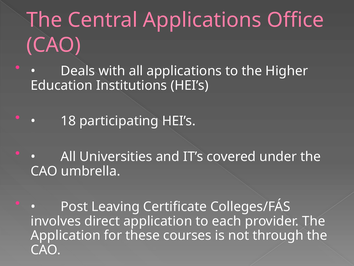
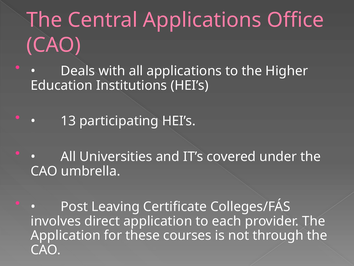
18: 18 -> 13 (68, 121)
